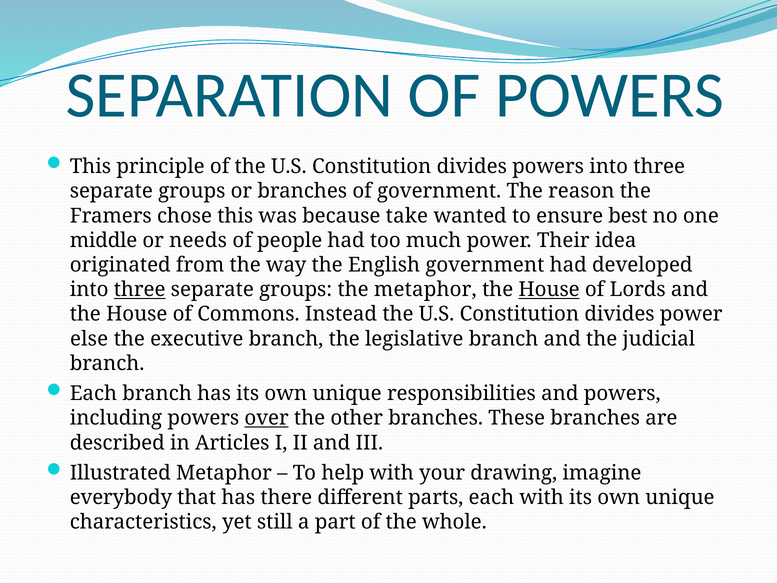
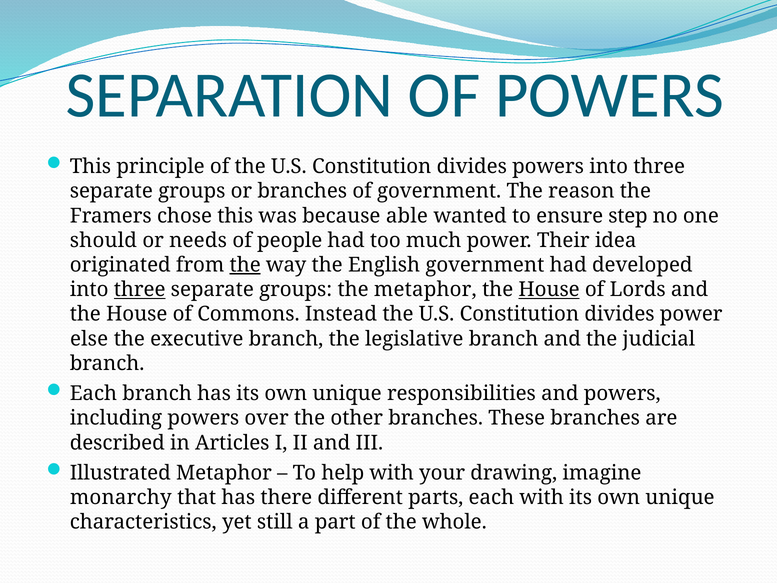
take: take -> able (407, 216)
best: best -> step (628, 216)
middle: middle -> should (103, 240)
the underline: none -> present (245, 265)
over underline: present -> none (267, 418)
everybody: everybody -> monarchy (121, 497)
